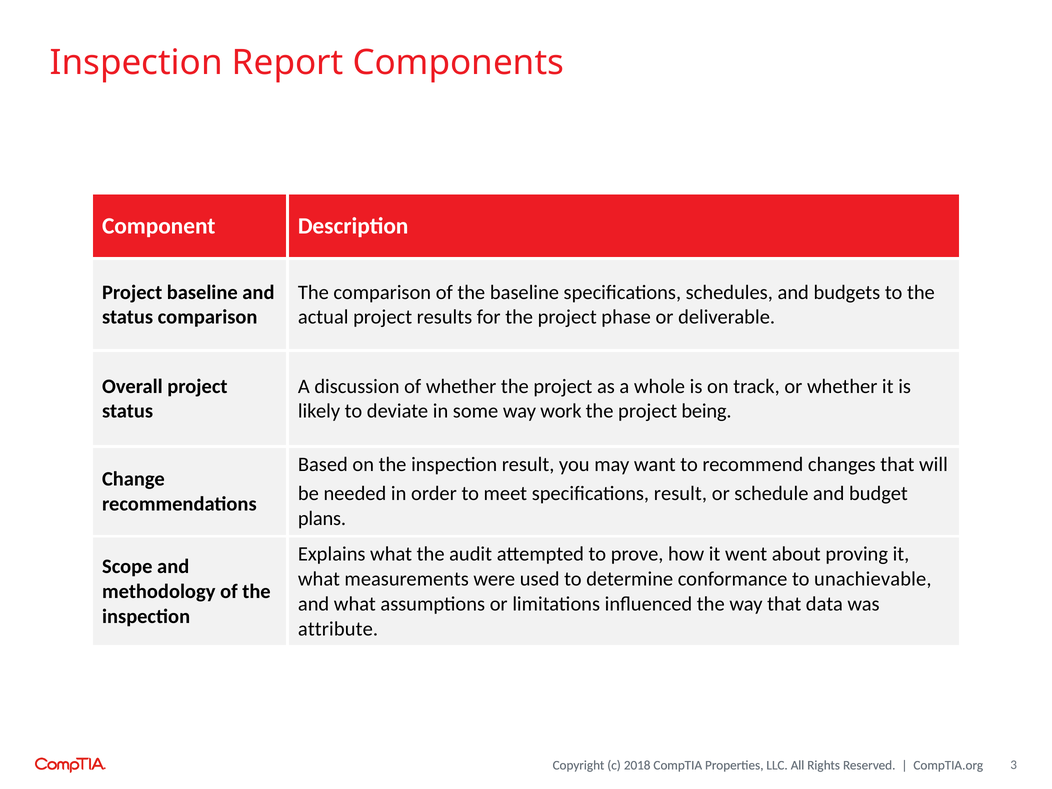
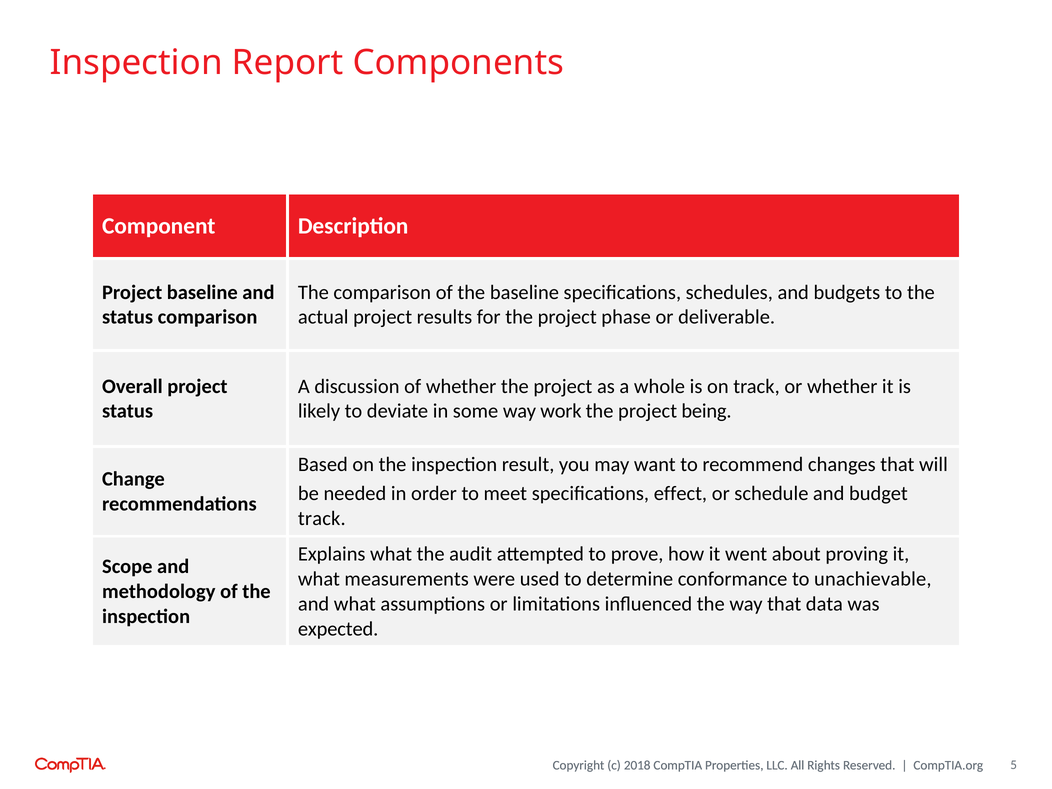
specifications result: result -> effect (680, 494)
plans: plans -> track (322, 519)
attribute: attribute -> expected (338, 629)
3: 3 -> 5 (1014, 765)
